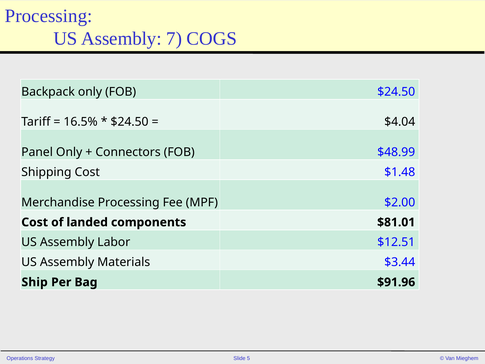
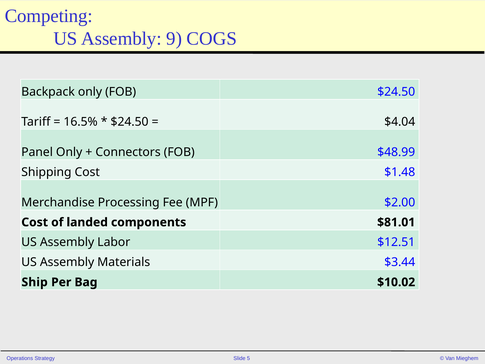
Processing: Processing -> Competing (49, 16)
7: 7 -> 9 (174, 39)
$91.96: $91.96 -> $10.02 (396, 282)
